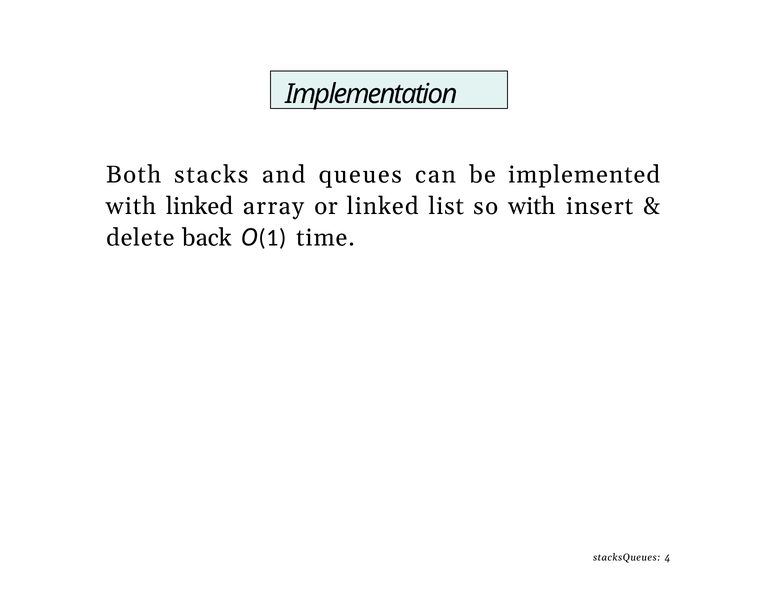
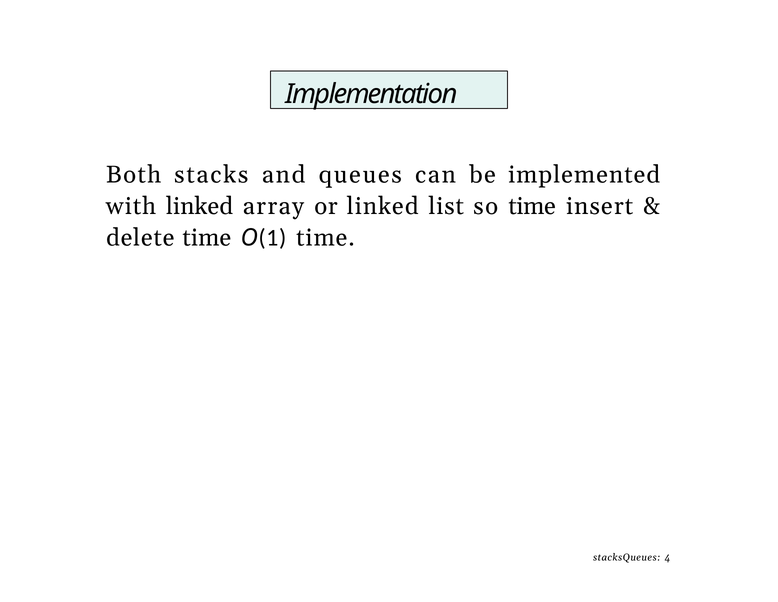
so with: with -> time (532, 206)
delete back: back -> time (207, 238)
